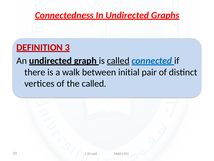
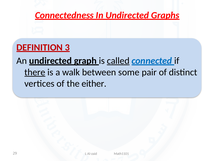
there underline: none -> present (35, 72)
initial: initial -> some (129, 72)
the called: called -> either (94, 83)
